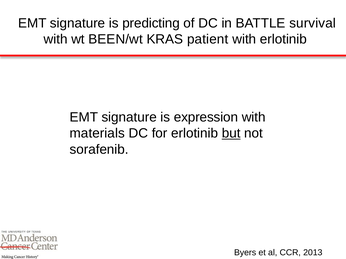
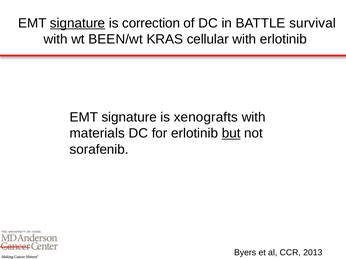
signature underline: none -> present (78, 23)
predicting: predicting -> correction (151, 23)
patient: patient -> cellular (208, 39)
expression: expression -> xenografts (206, 117)
